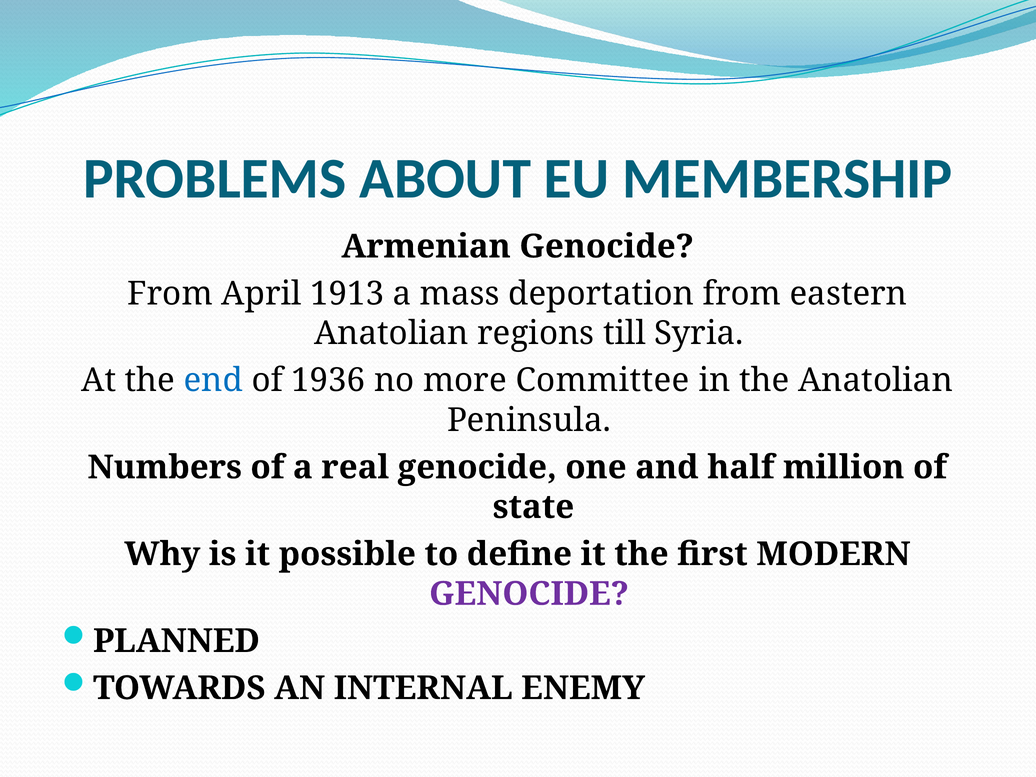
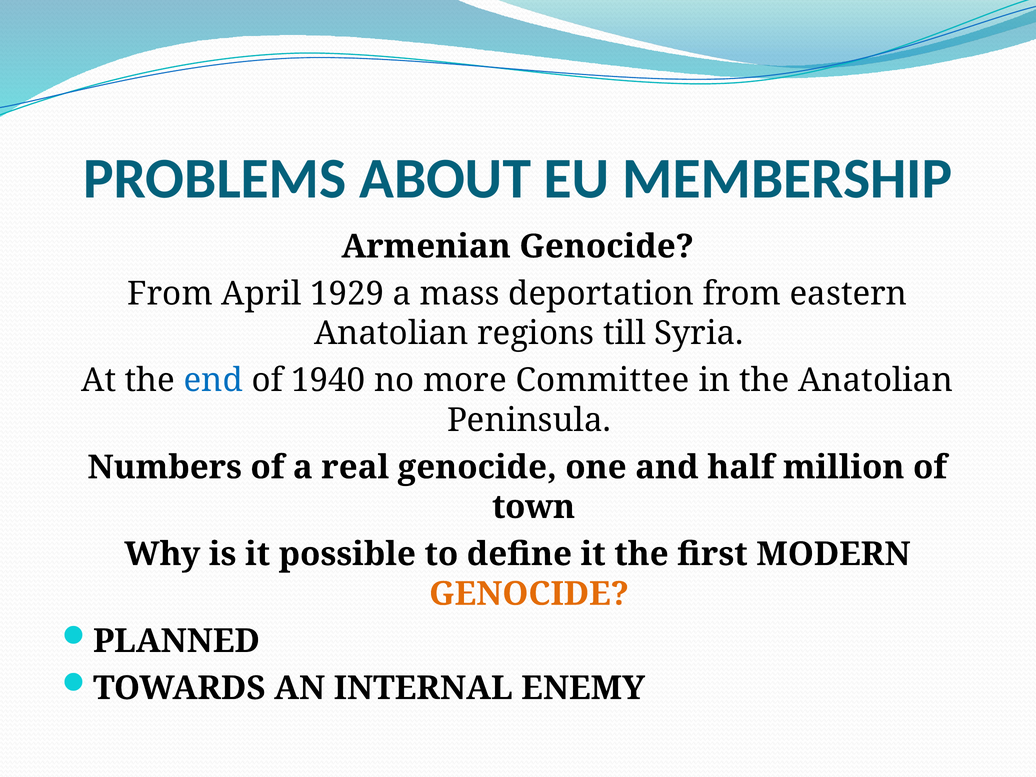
1913: 1913 -> 1929 (347, 294)
1936: 1936 -> 1940 (328, 381)
state: state -> town (534, 507)
GENOCIDE colour: purple -> orange (529, 594)
